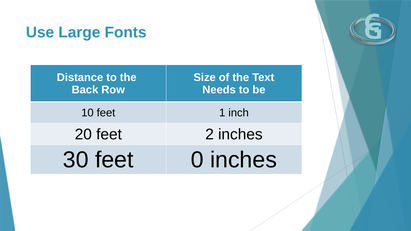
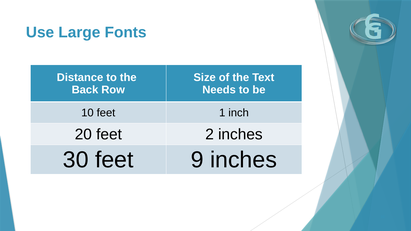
0: 0 -> 9 (197, 160)
